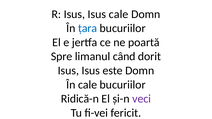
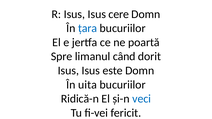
Isus cale: cale -> cere (119, 14)
În cale: cale -> uita (87, 85)
veci colour: purple -> blue (142, 99)
